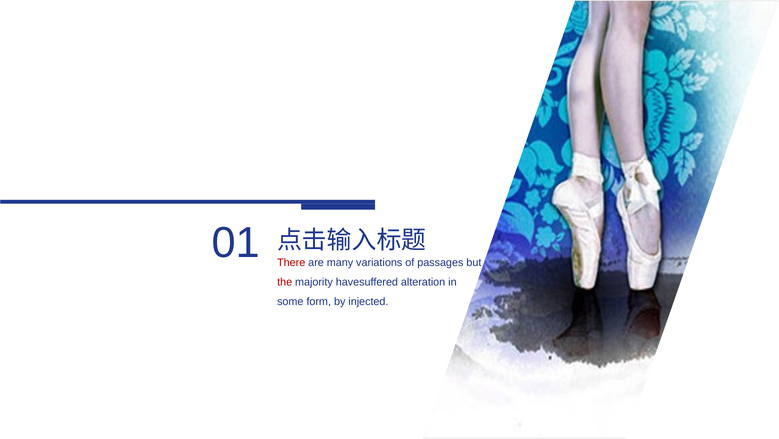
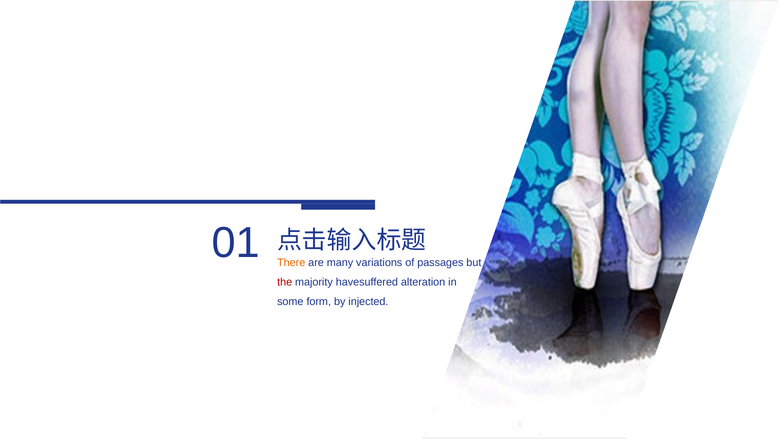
There colour: red -> orange (291, 262)
